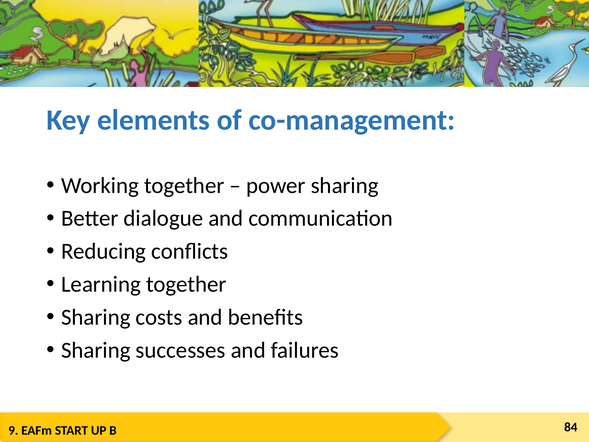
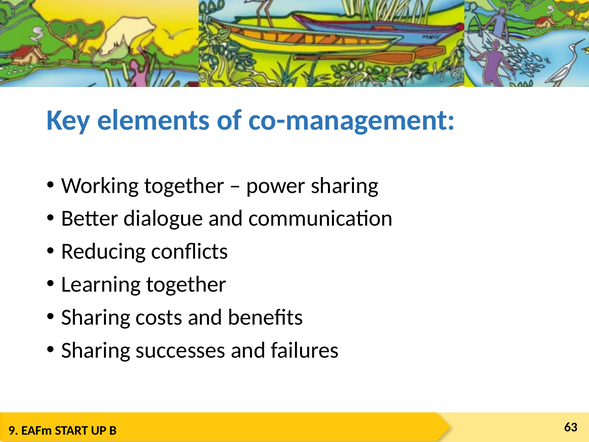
84: 84 -> 63 (571, 427)
